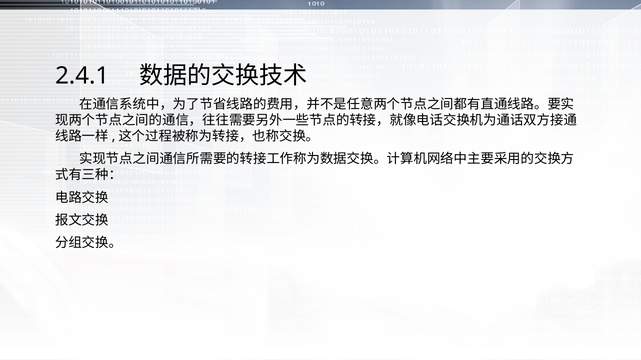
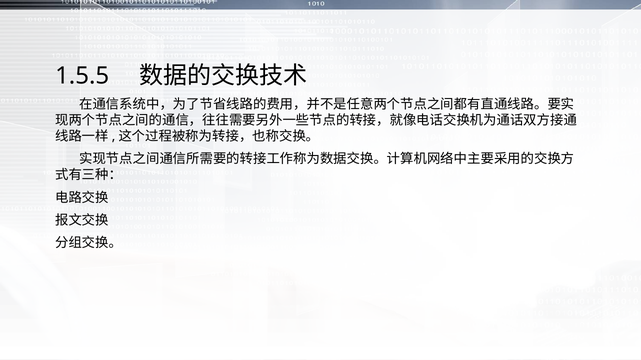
2.4.1: 2.4.1 -> 1.5.5 (82, 76)
